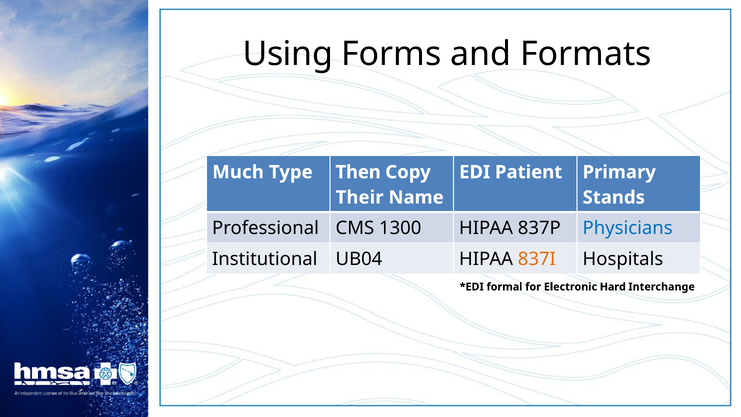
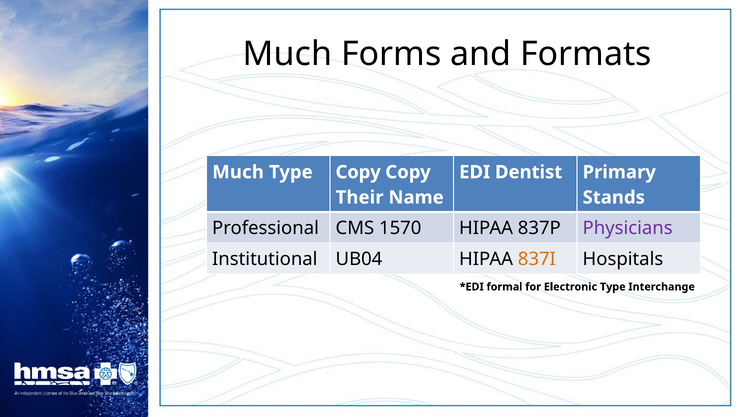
Using: Using -> Much (288, 54)
Type Then: Then -> Copy (358, 172)
Patient: Patient -> Dentist (529, 172)
1300: 1300 -> 1570 (400, 228)
Physicians colour: blue -> purple (628, 228)
Electronic Hard: Hard -> Type (613, 287)
